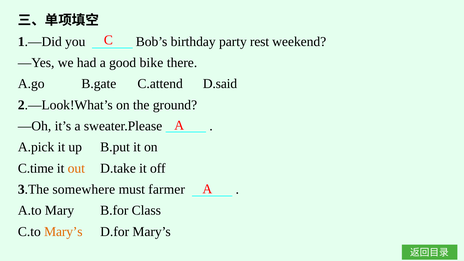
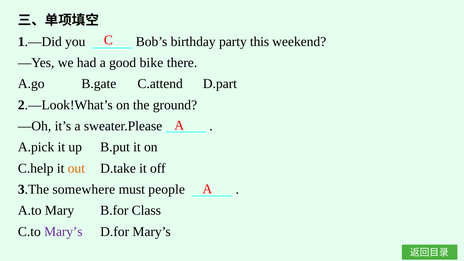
rest: rest -> this (260, 42)
D.said: D.said -> D.part (220, 84)
C.time: C.time -> C.help (36, 168)
farmer: farmer -> people (167, 189)
Mary’s colour: orange -> purple (63, 232)
